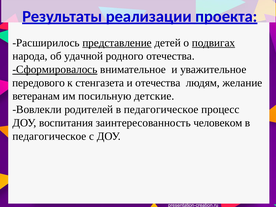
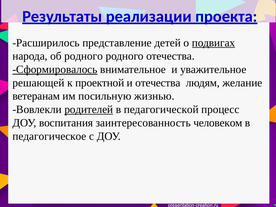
представление underline: present -> none (117, 43)
об удачной: удачной -> родного (84, 56)
передового: передового -> решающей (39, 83)
стенгазета: стенгазета -> проектной (100, 83)
детские: детские -> жизнью (154, 96)
родителей underline: none -> present (89, 109)
педагогическое: педагогическое -> педагогической (161, 109)
